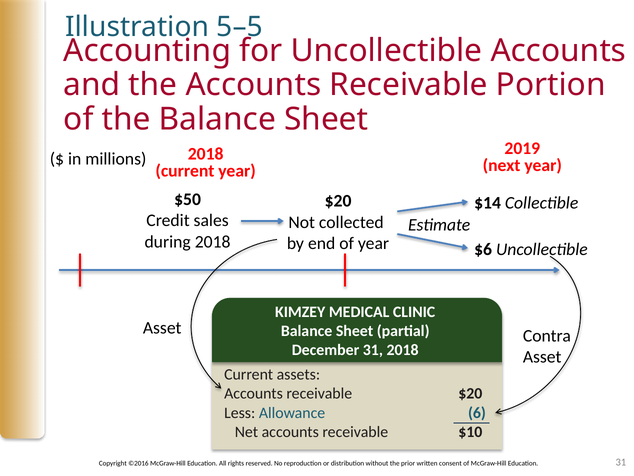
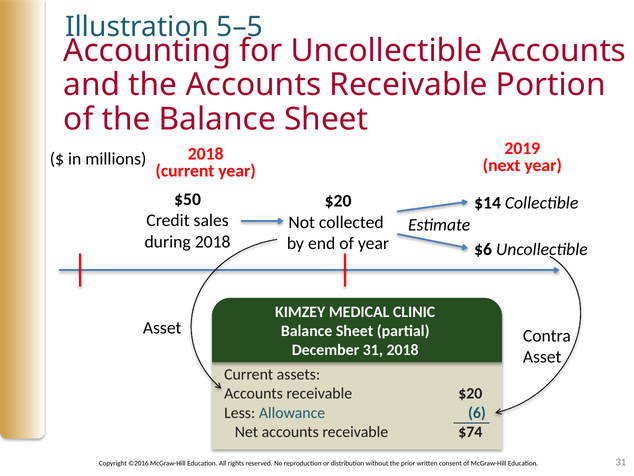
$10: $10 -> $74 (470, 431)
